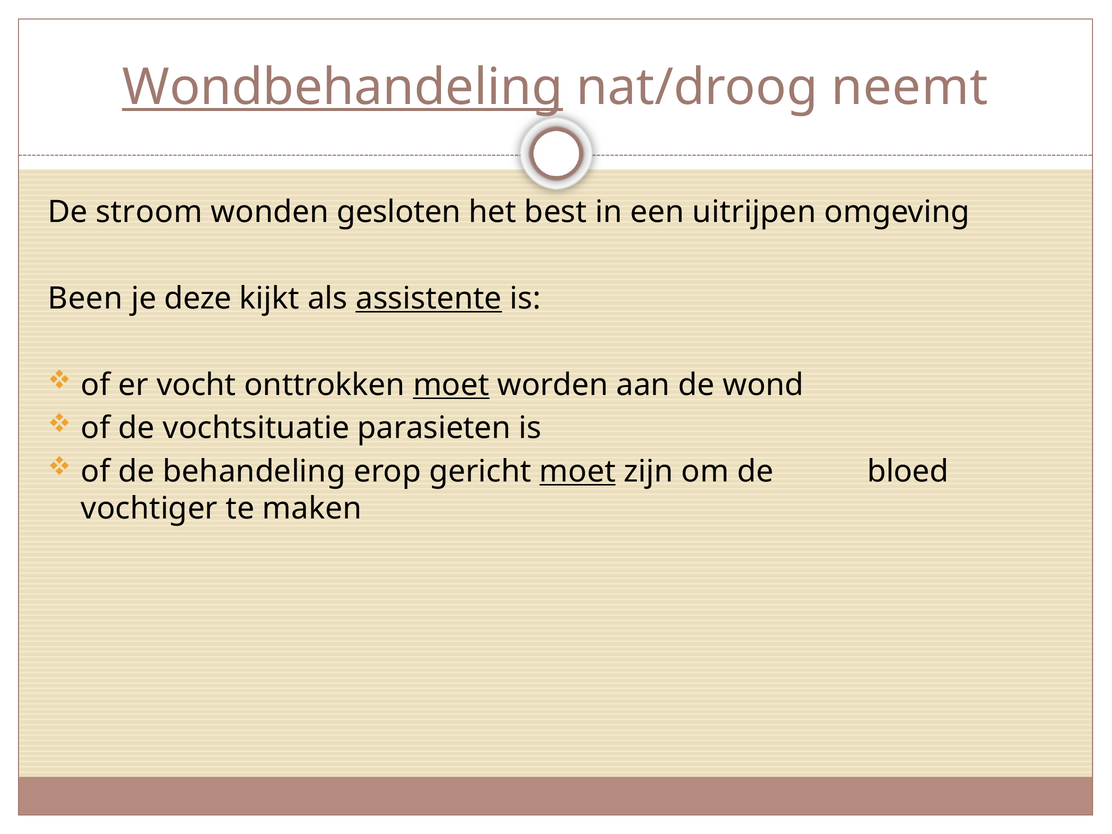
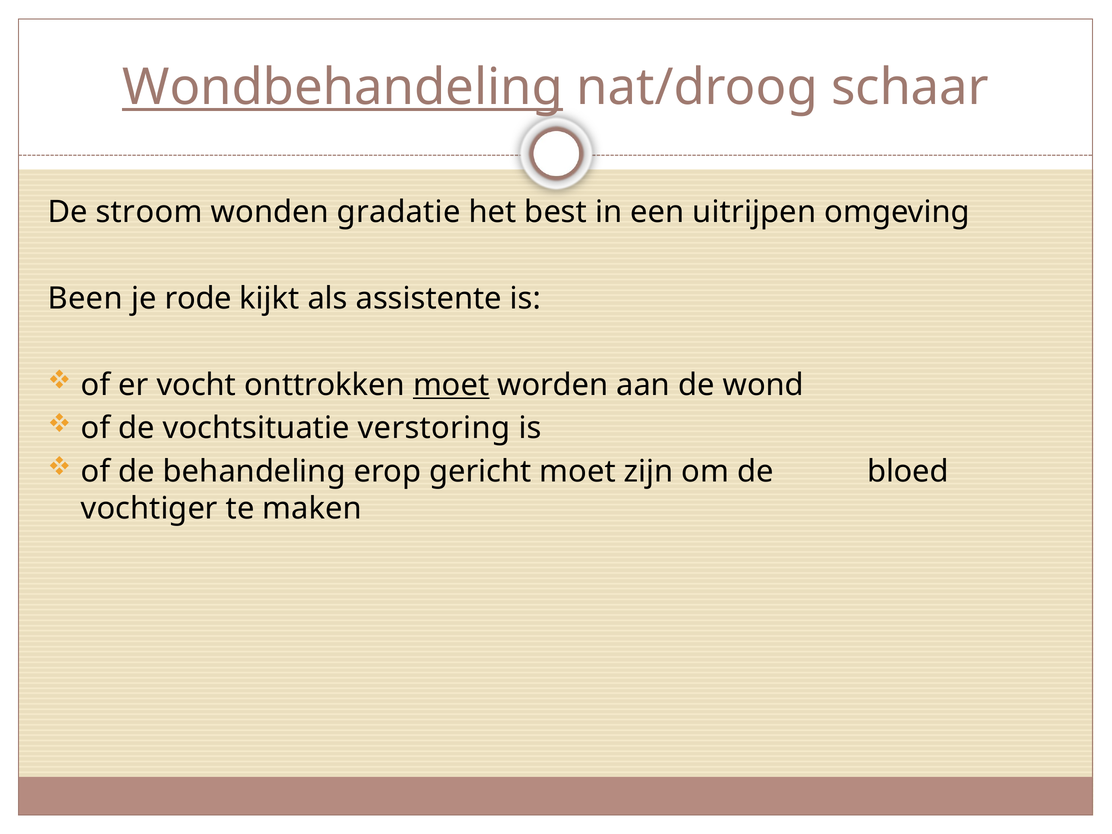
neemt: neemt -> schaar (910, 88)
gesloten: gesloten -> gradatie (399, 212)
deze: deze -> rode (198, 298)
assistente underline: present -> none (429, 298)
parasieten: parasieten -> verstoring (434, 428)
moet underline: present -> none (578, 471)
